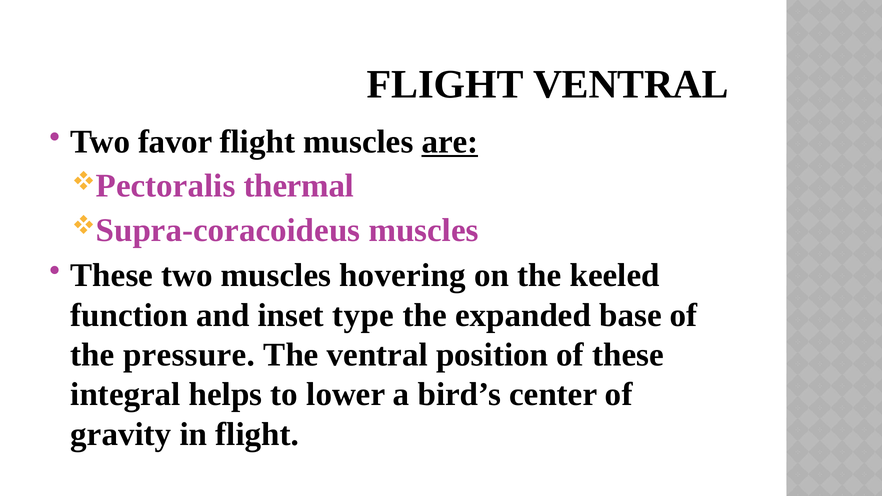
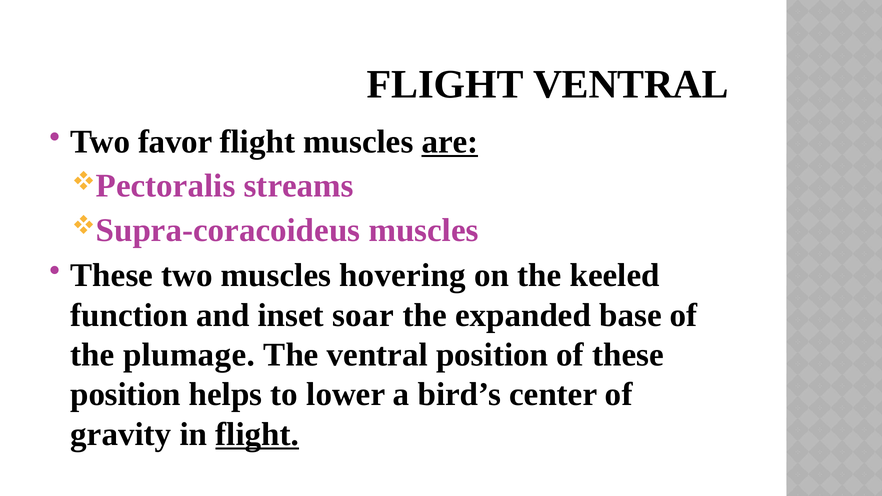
thermal: thermal -> streams (299, 186)
type: type -> soar (363, 315)
pressure: pressure -> plumage (189, 355)
integral: integral -> position (126, 395)
flight underline: none -> present (257, 434)
